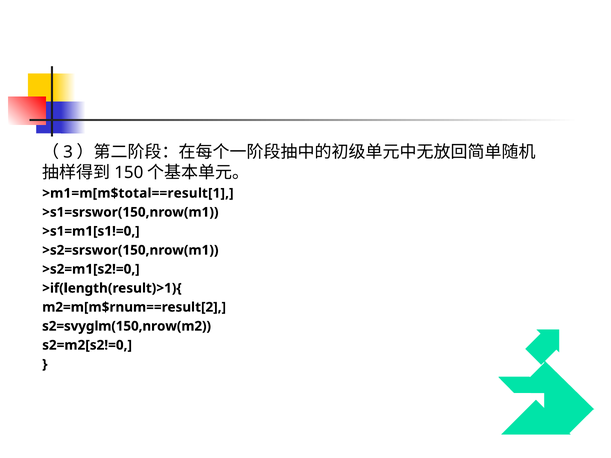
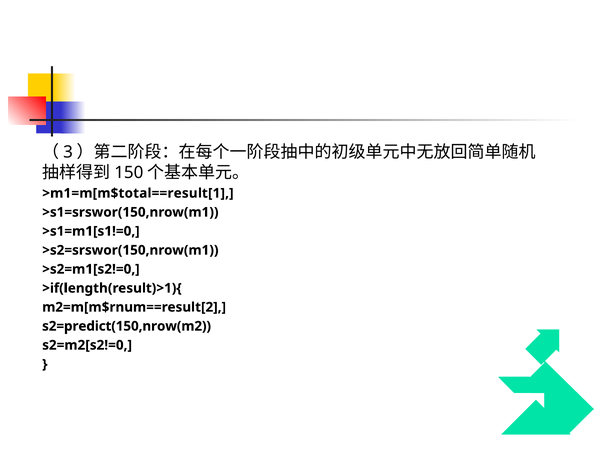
s2=svyglm(150,nrow(m2: s2=svyglm(150,nrow(m2 -> s2=predict(150,nrow(m2 (127, 326)
